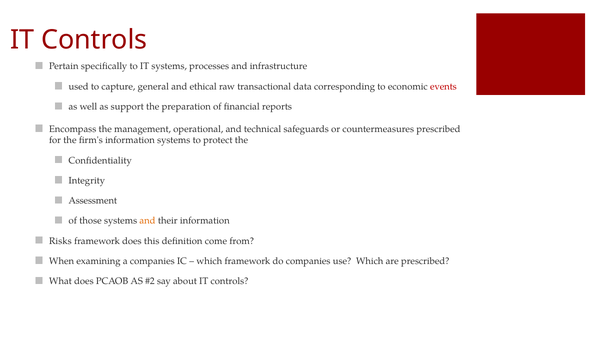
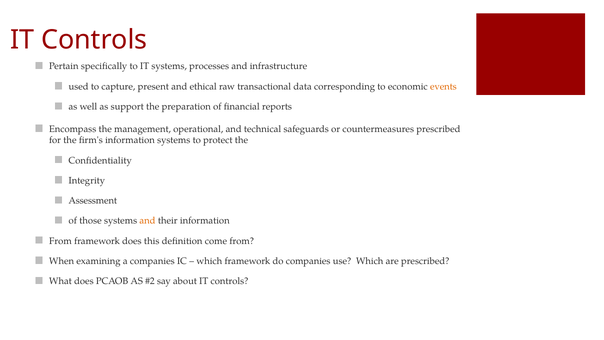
general: general -> present (153, 86)
events colour: red -> orange (443, 86)
Risks: Risks -> From (60, 241)
